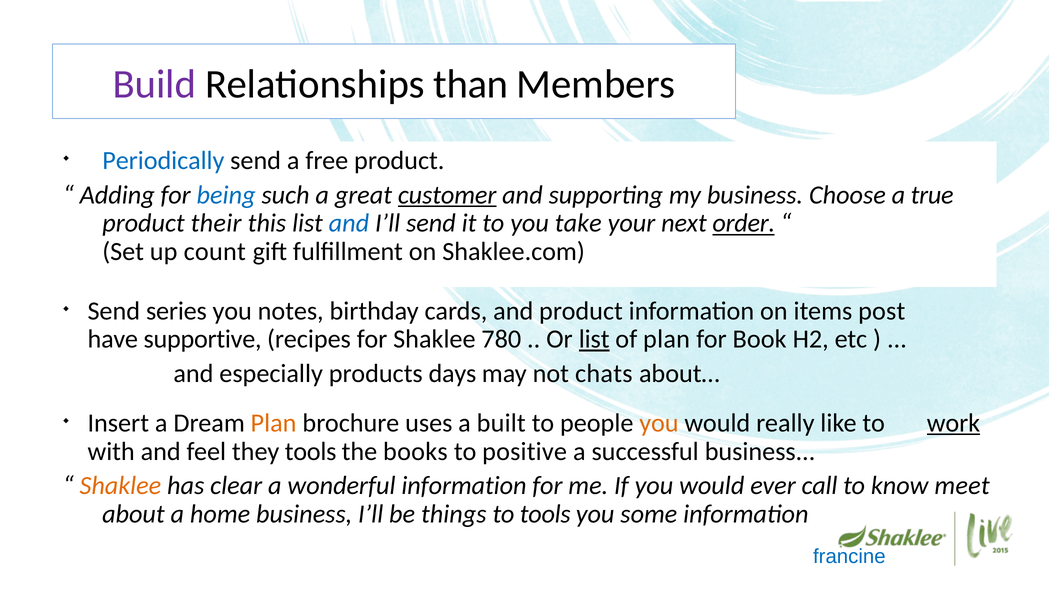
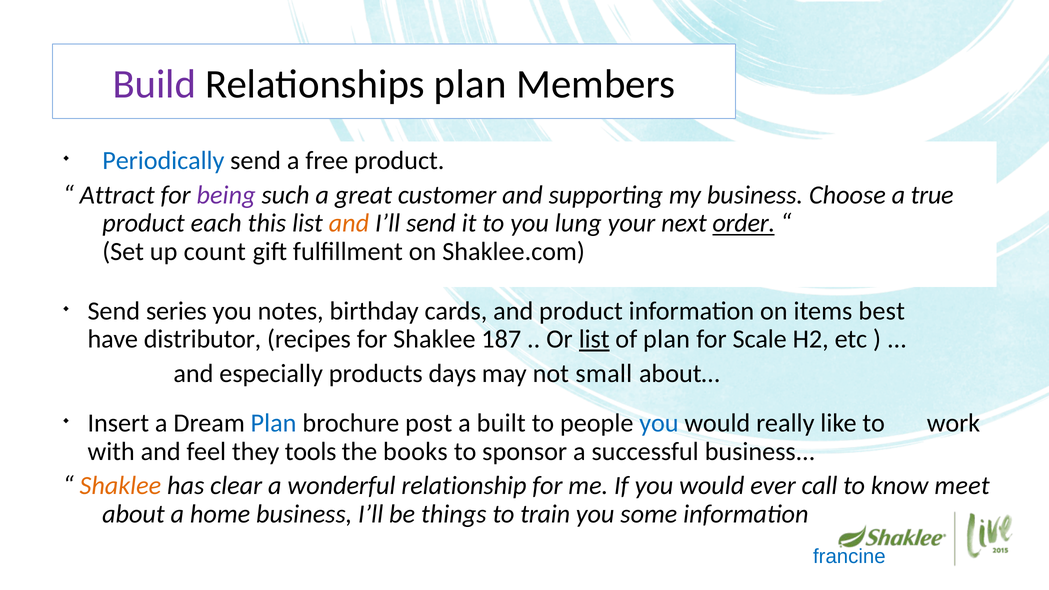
Relationships than: than -> plan (470, 84)
Adding: Adding -> Attract (117, 195)
being colour: blue -> purple (226, 195)
customer underline: present -> none (447, 195)
their: their -> each (216, 223)
and colour: blue -> orange (349, 223)
take: take -> lung (578, 223)
post: post -> best (882, 311)
supportive: supportive -> distributor (203, 339)
780: 780 -> 187 (501, 339)
Book: Book -> Scale (760, 339)
chats: chats -> small (604, 374)
Plan colour: orange -> blue (274, 423)
uses: uses -> post (429, 423)
you colour: orange -> blue (659, 423)
work underline: present -> none (953, 423)
positive: positive -> sponsor (525, 451)
wonderful information: information -> relationship (464, 486)
to tools: tools -> train (545, 514)
